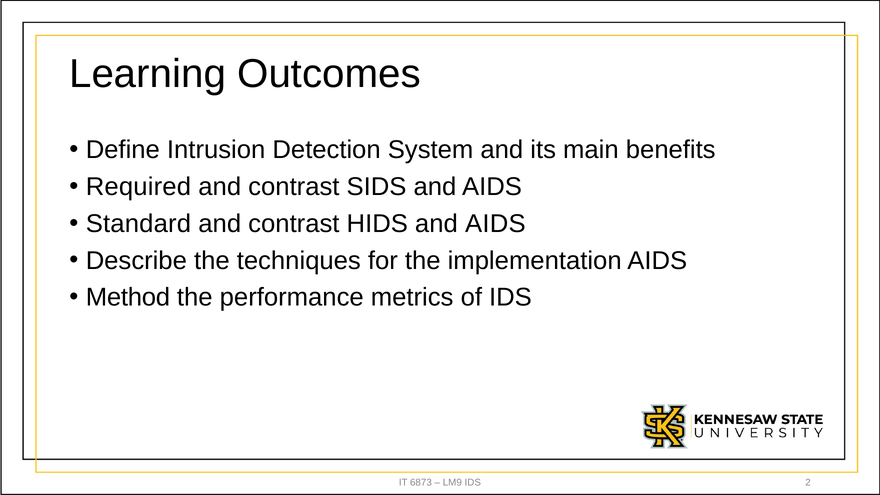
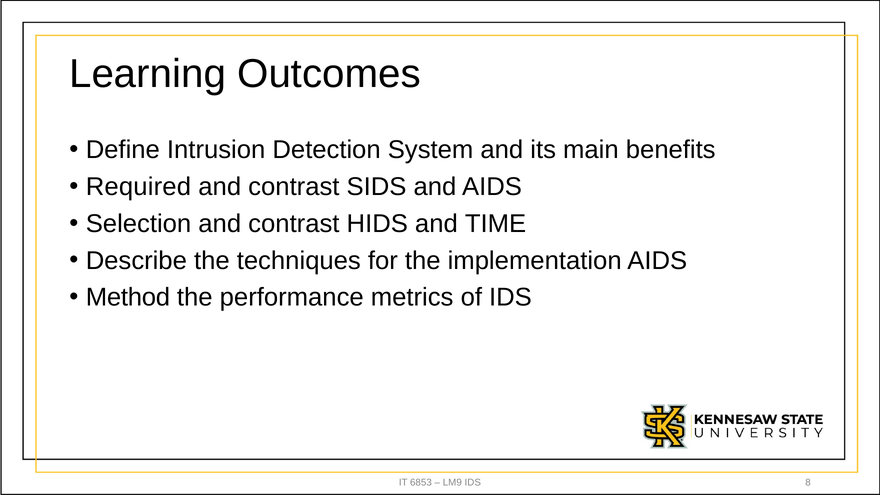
Standard: Standard -> Selection (139, 224)
HIDS and AIDS: AIDS -> TIME (496, 224)
6873: 6873 -> 6853 (421, 483)
2: 2 -> 8 (808, 483)
